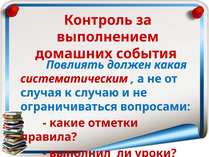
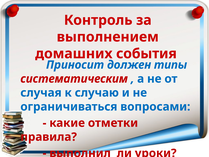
Повлиять: Повлиять -> Приносит (75, 65)
какая: какая -> типы (171, 65)
